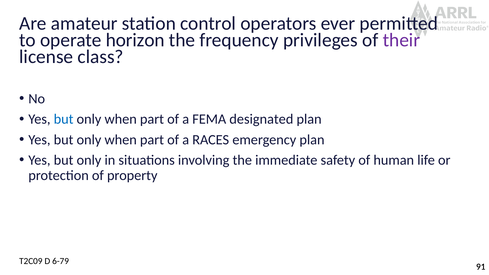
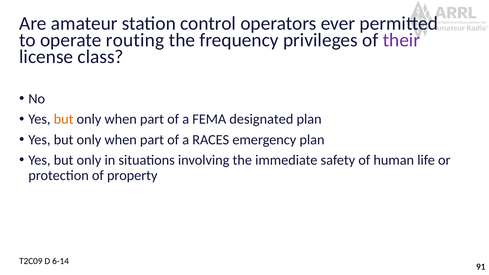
horizon: horizon -> routing (135, 40)
but colour: blue -> orange (64, 119)
6-79: 6-79 -> 6-14 (61, 261)
